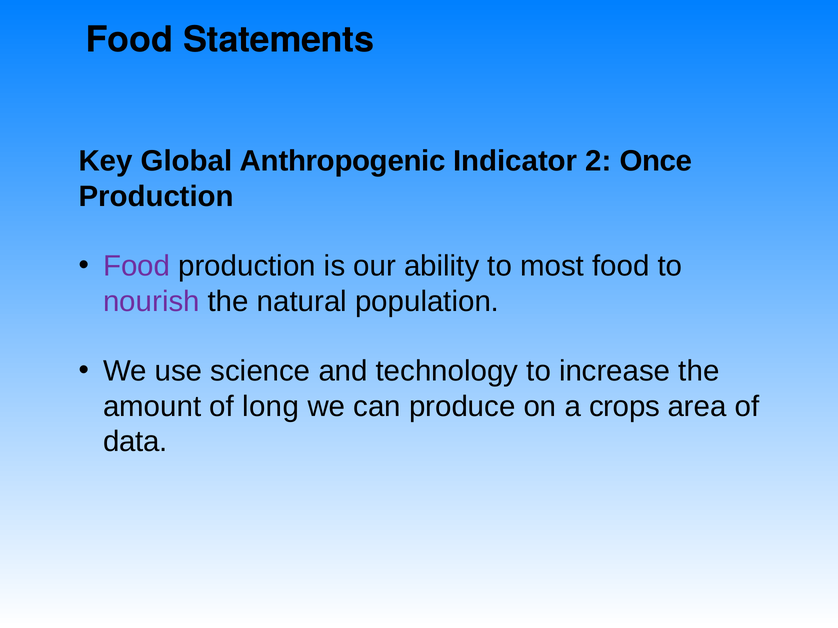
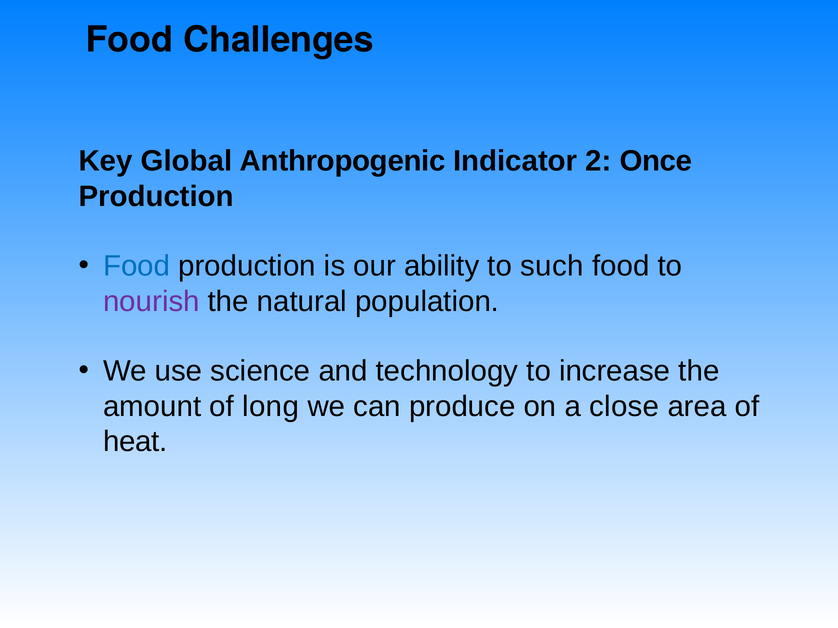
Statements: Statements -> Challenges (279, 40)
Food colour: purple -> blue (137, 266)
most: most -> such (552, 266)
crops: crops -> close (624, 407)
data: data -> heat (135, 442)
